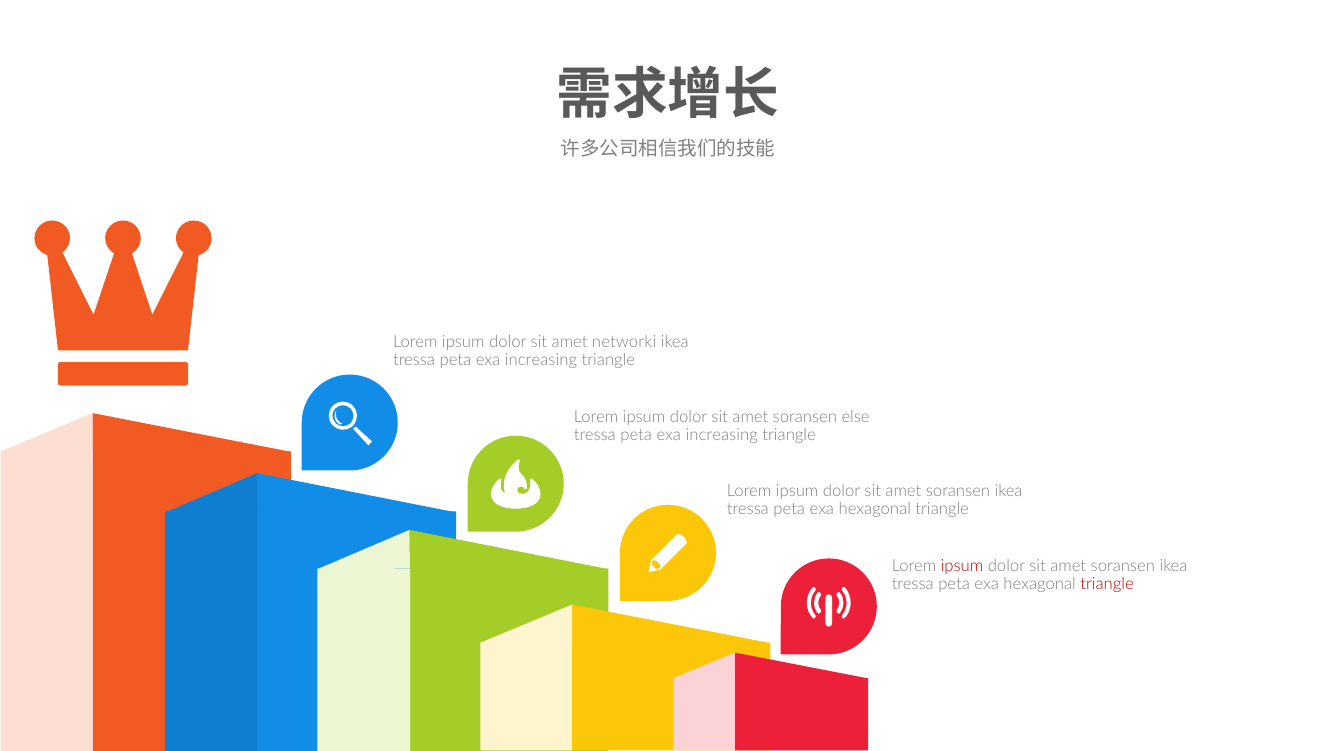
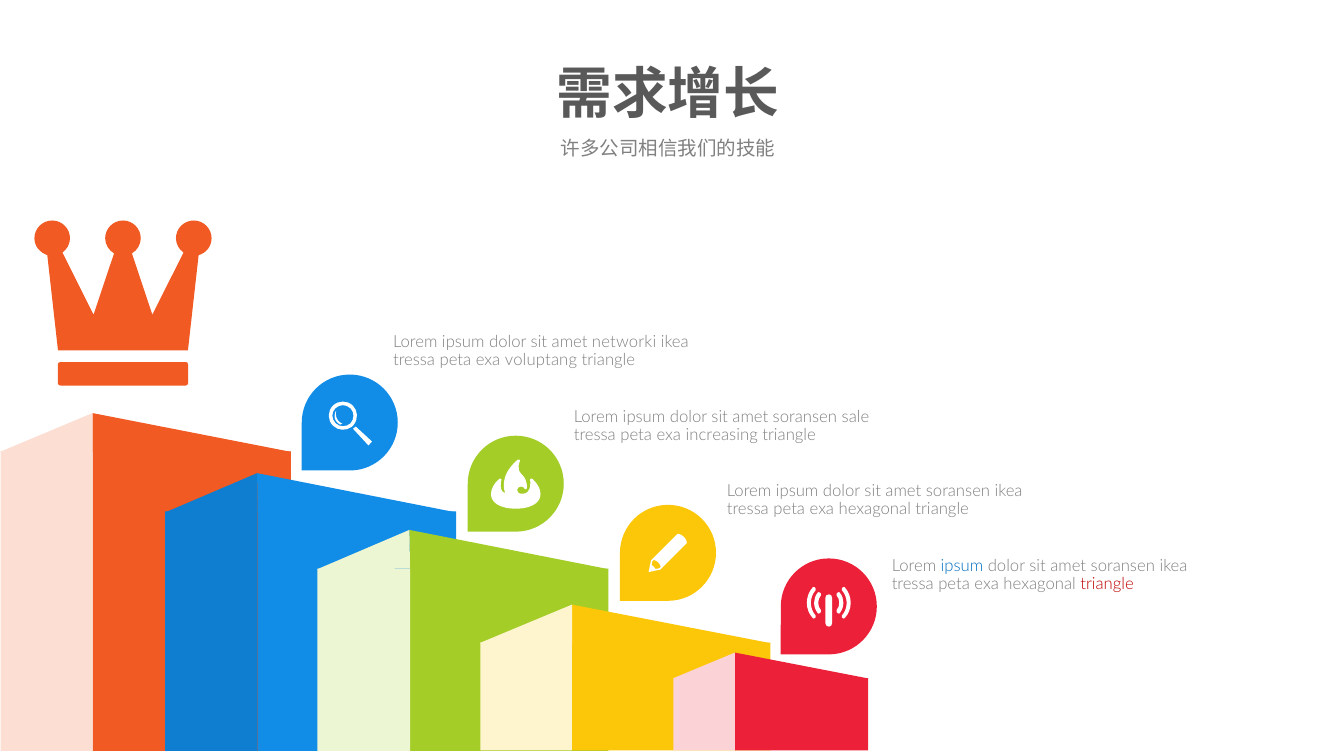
increasing: increasing -> voluptang (541, 361)
else: else -> sale (856, 417)
ipsum colour: red -> blue (962, 566)
